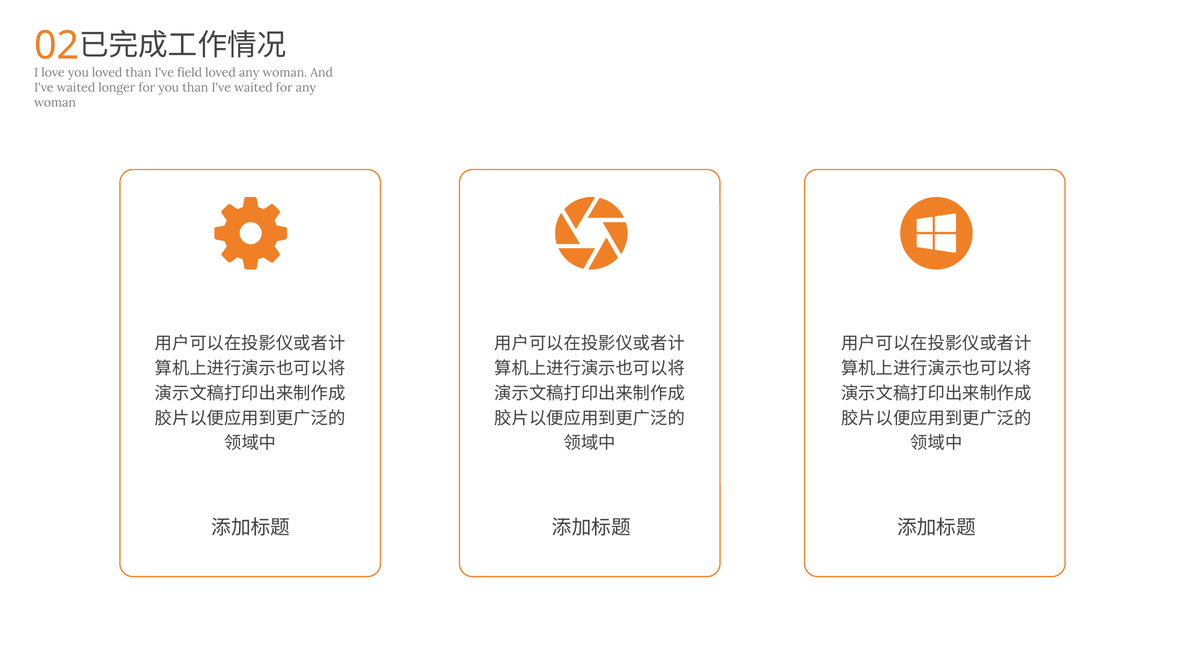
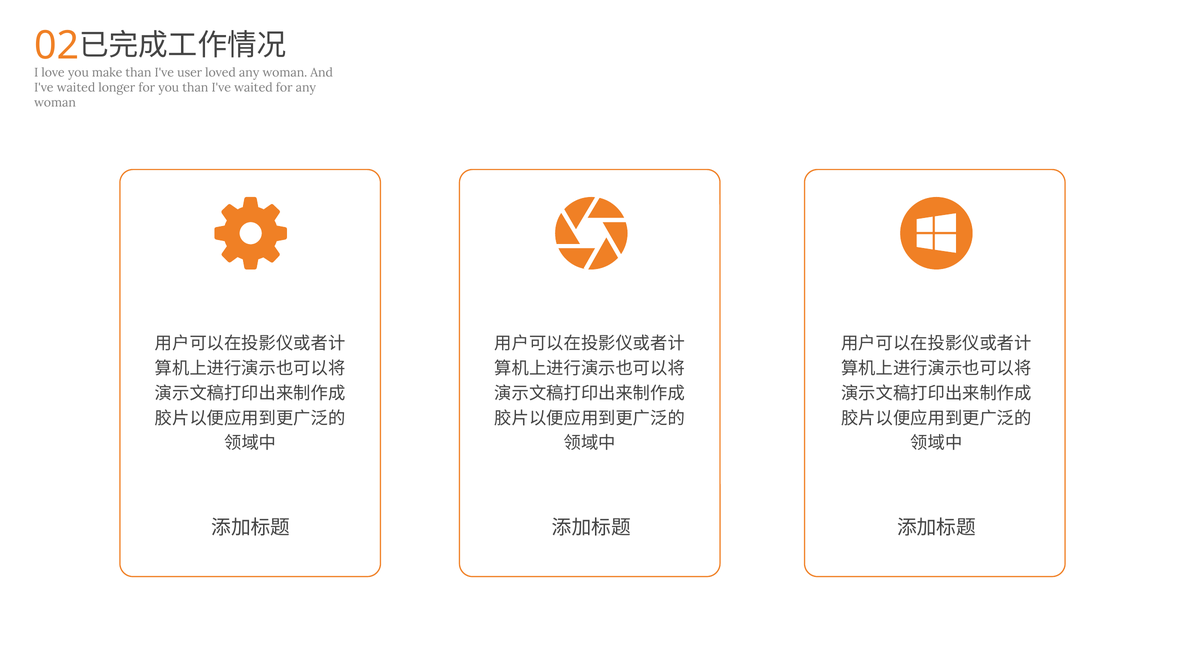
you loved: loved -> make (107, 73)
field: field -> user (190, 73)
